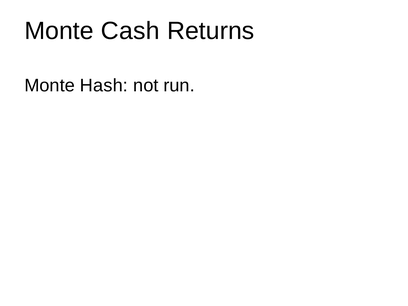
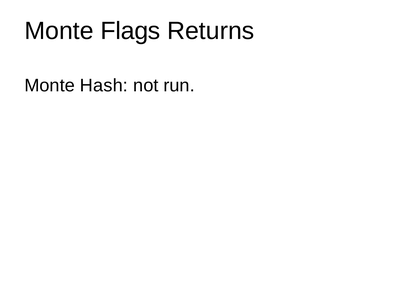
Cash: Cash -> Flags (130, 31)
